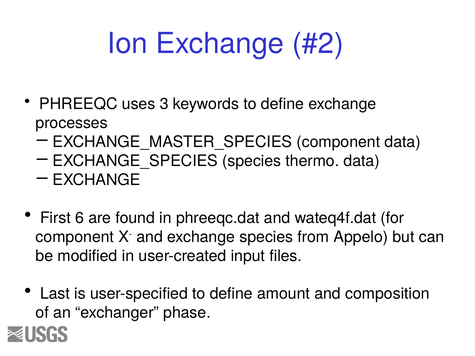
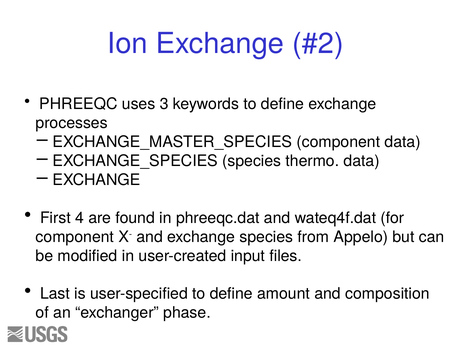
6: 6 -> 4 (80, 218)
